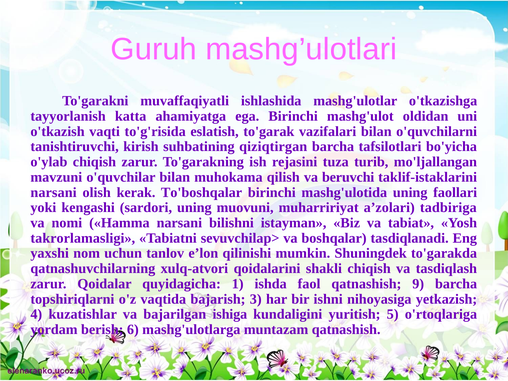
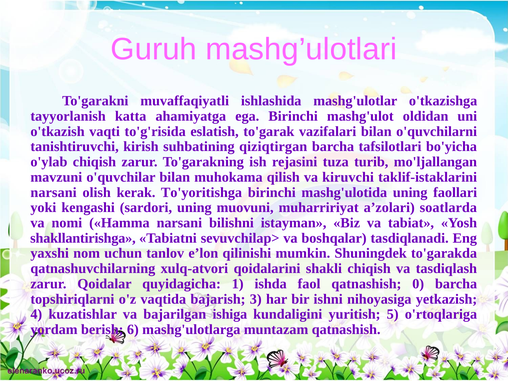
beruvchi: beruvchi -> kiruvchi (348, 177)
To'boshqalar: To'boshqalar -> To'yoritishga (202, 192)
tadbiriga: tadbiriga -> soatlarda (448, 208)
takrorlamasligi: takrorlamasligi -> shakllantirishga (83, 238)
9: 9 -> 0 (418, 284)
